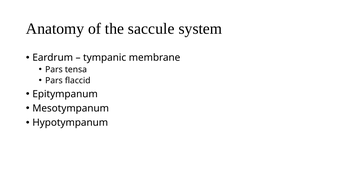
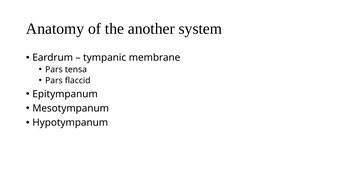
saccule: saccule -> another (151, 29)
